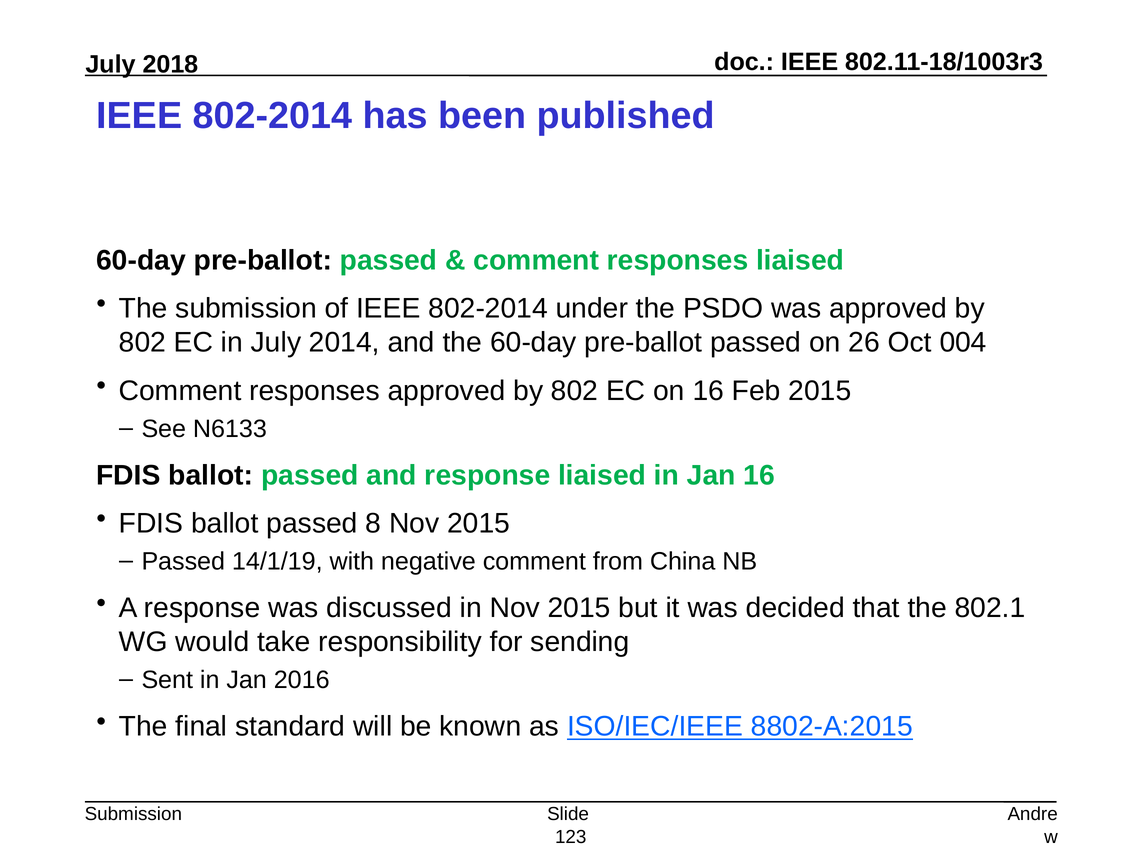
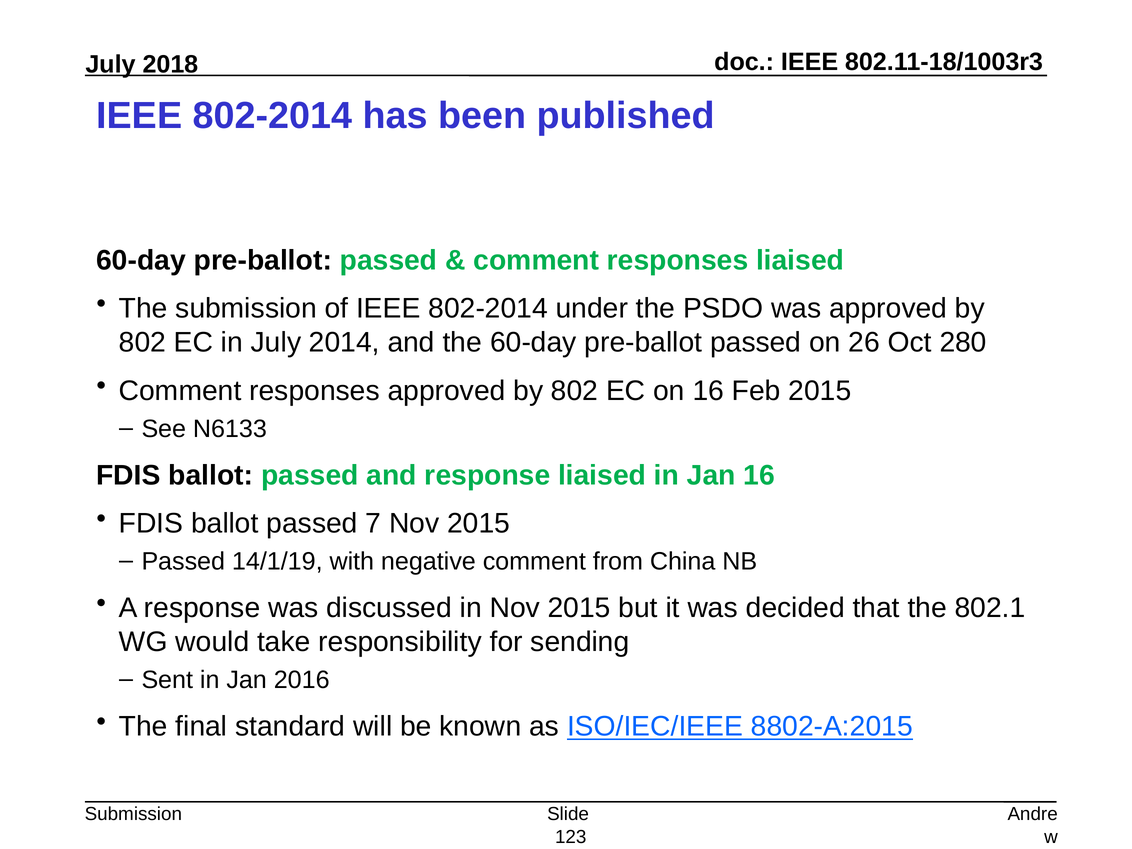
004: 004 -> 280 (963, 343)
8: 8 -> 7 (373, 523)
